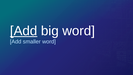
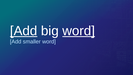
word underline: none -> present (79, 31)
